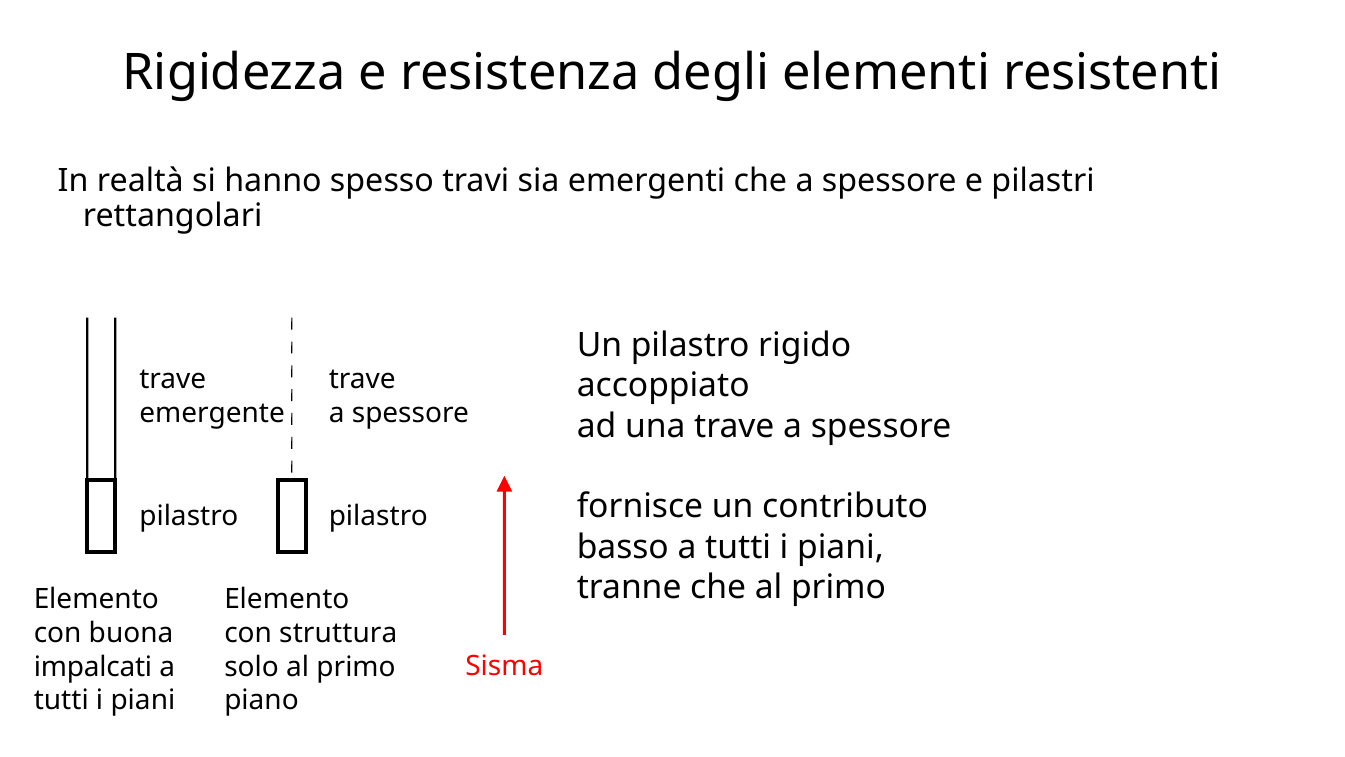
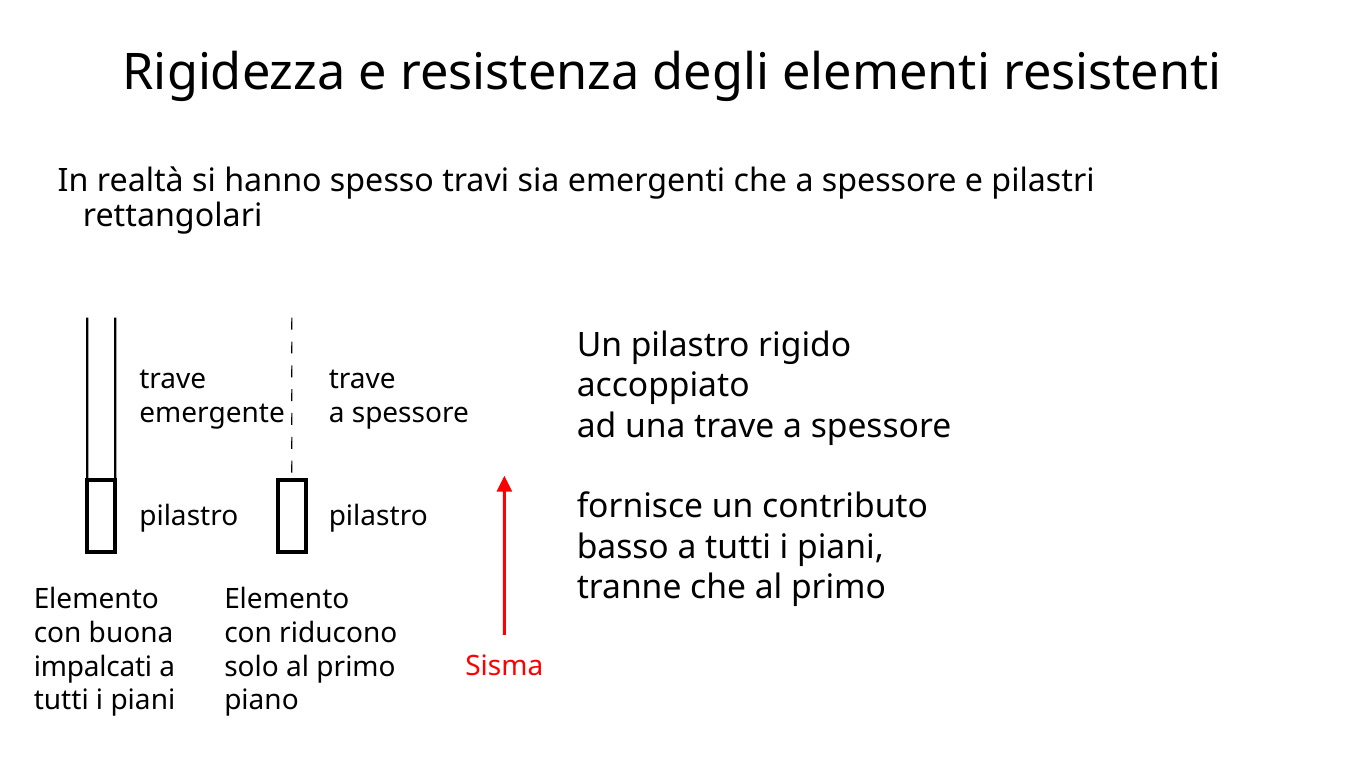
struttura: struttura -> riducono (338, 633)
